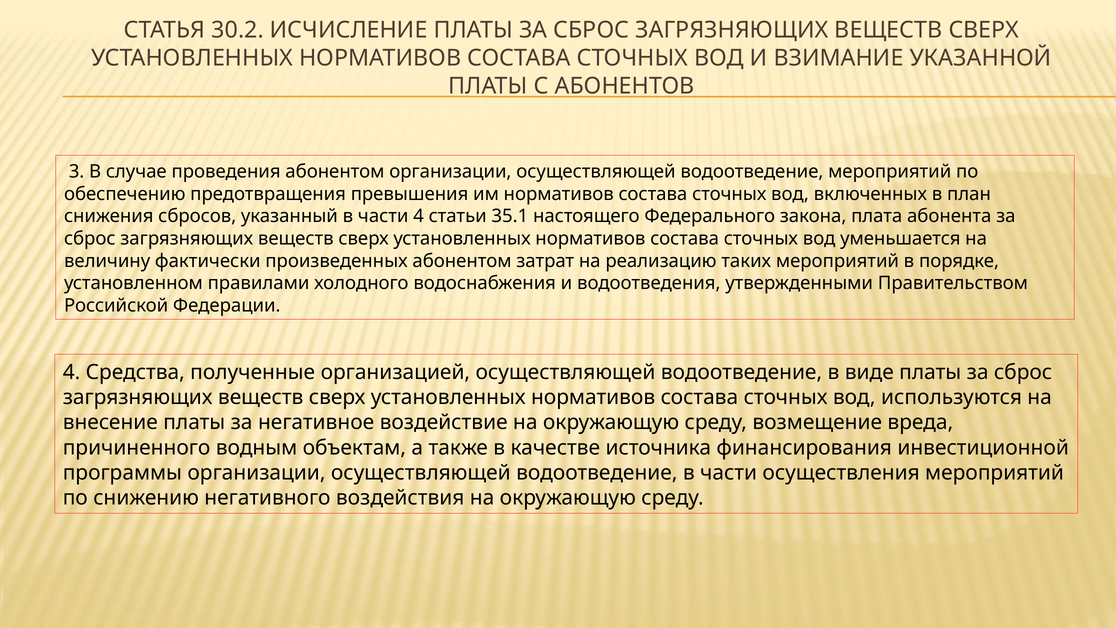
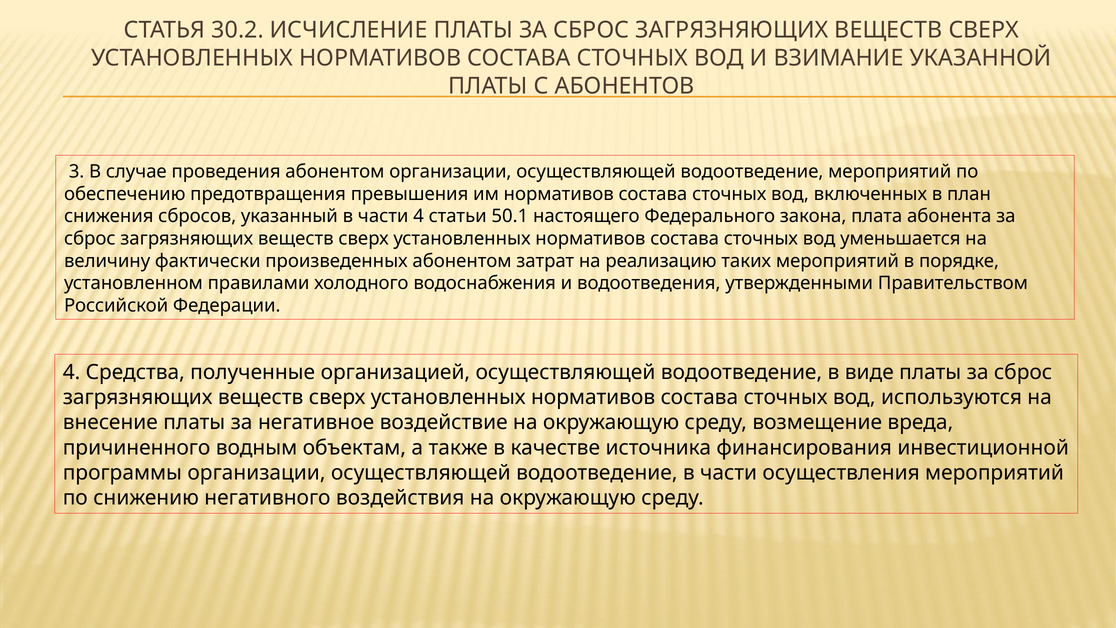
35.1: 35.1 -> 50.1 (510, 216)
